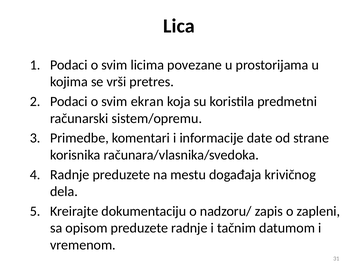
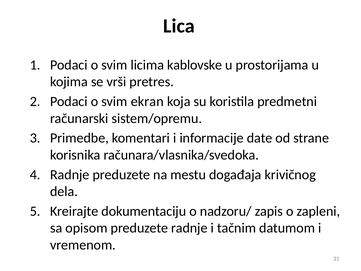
povezane: povezane -> kablovske (195, 65)
